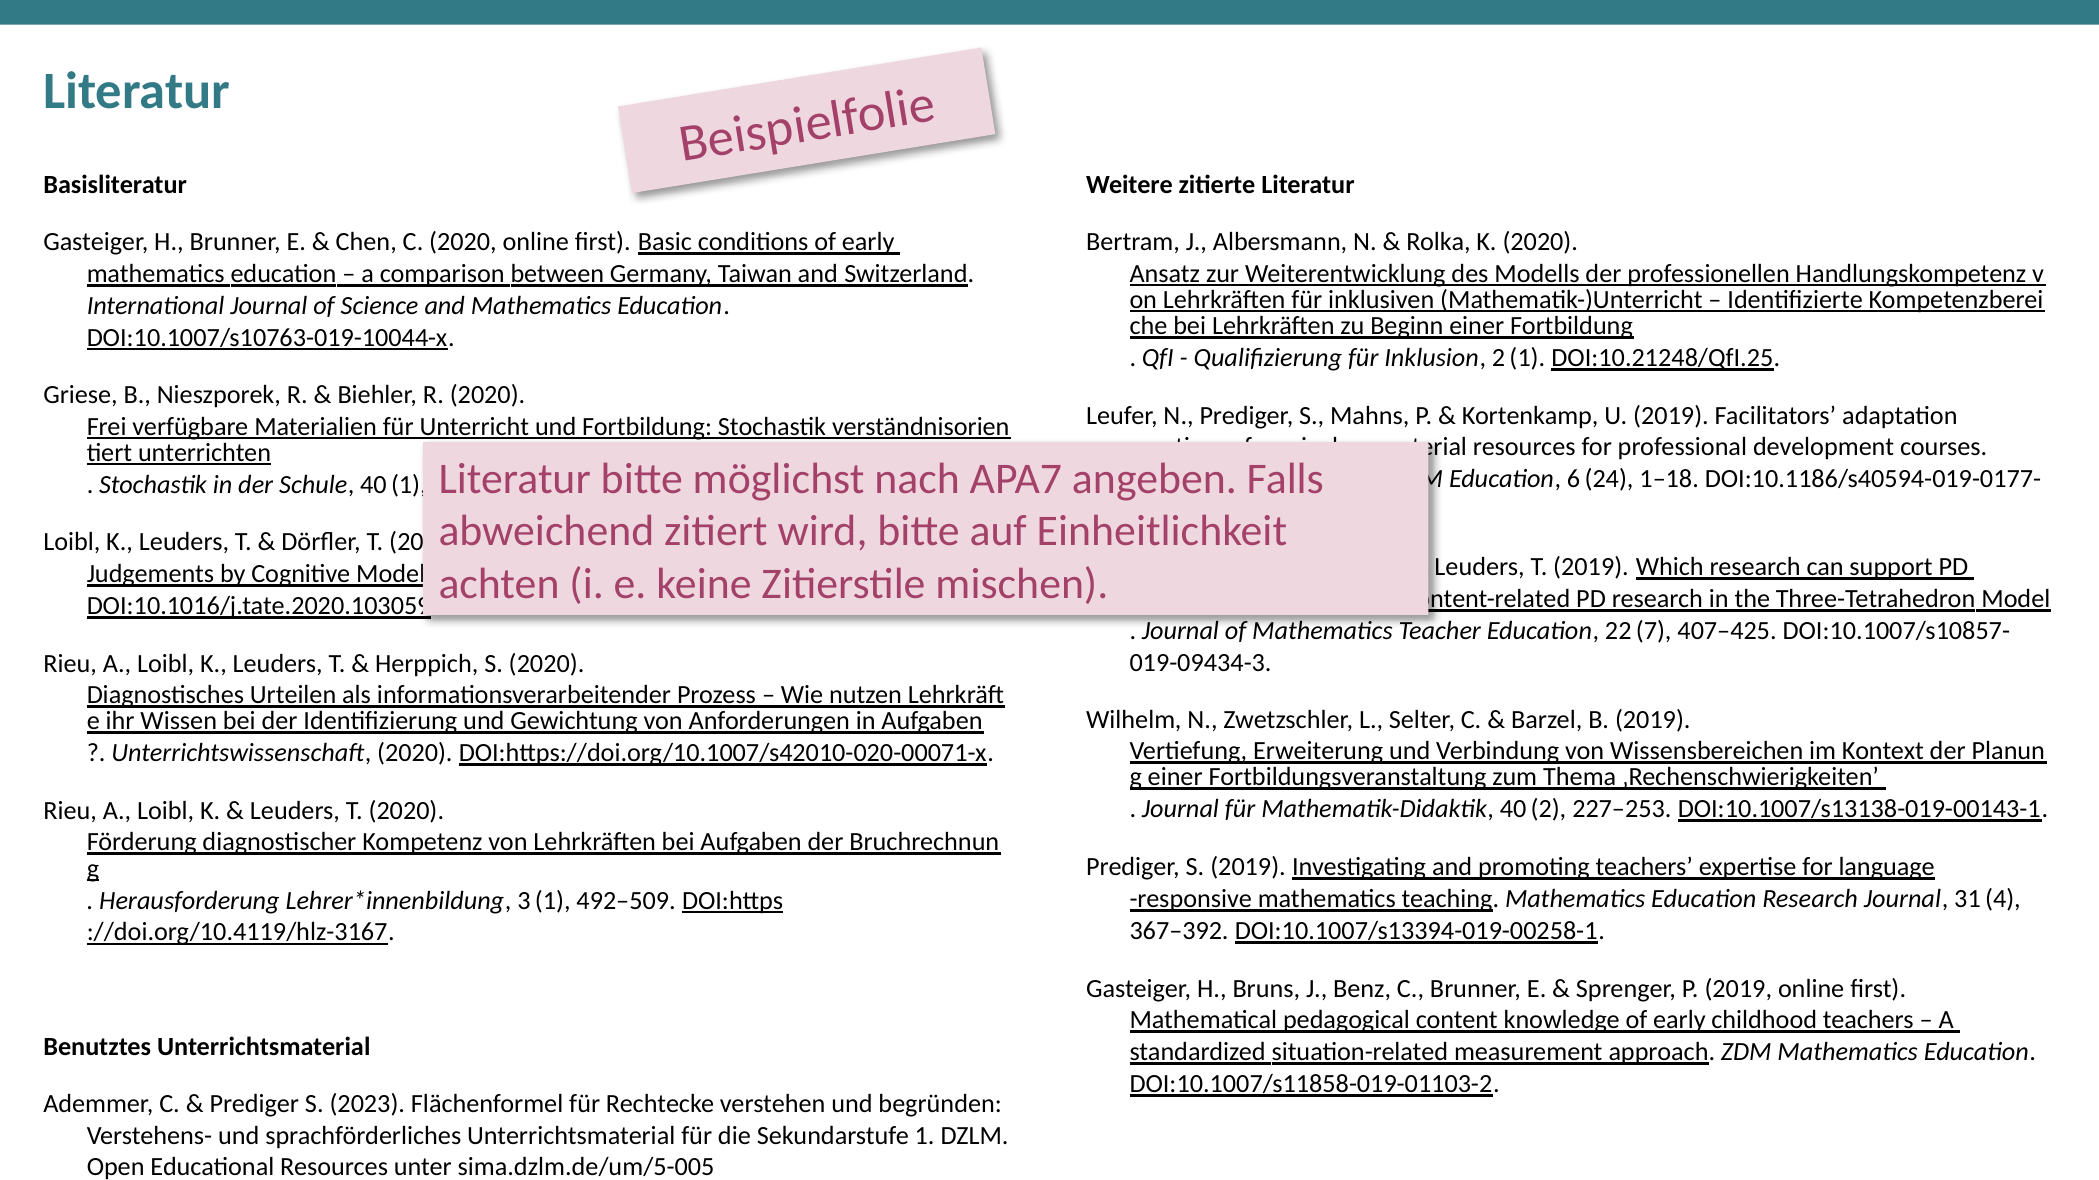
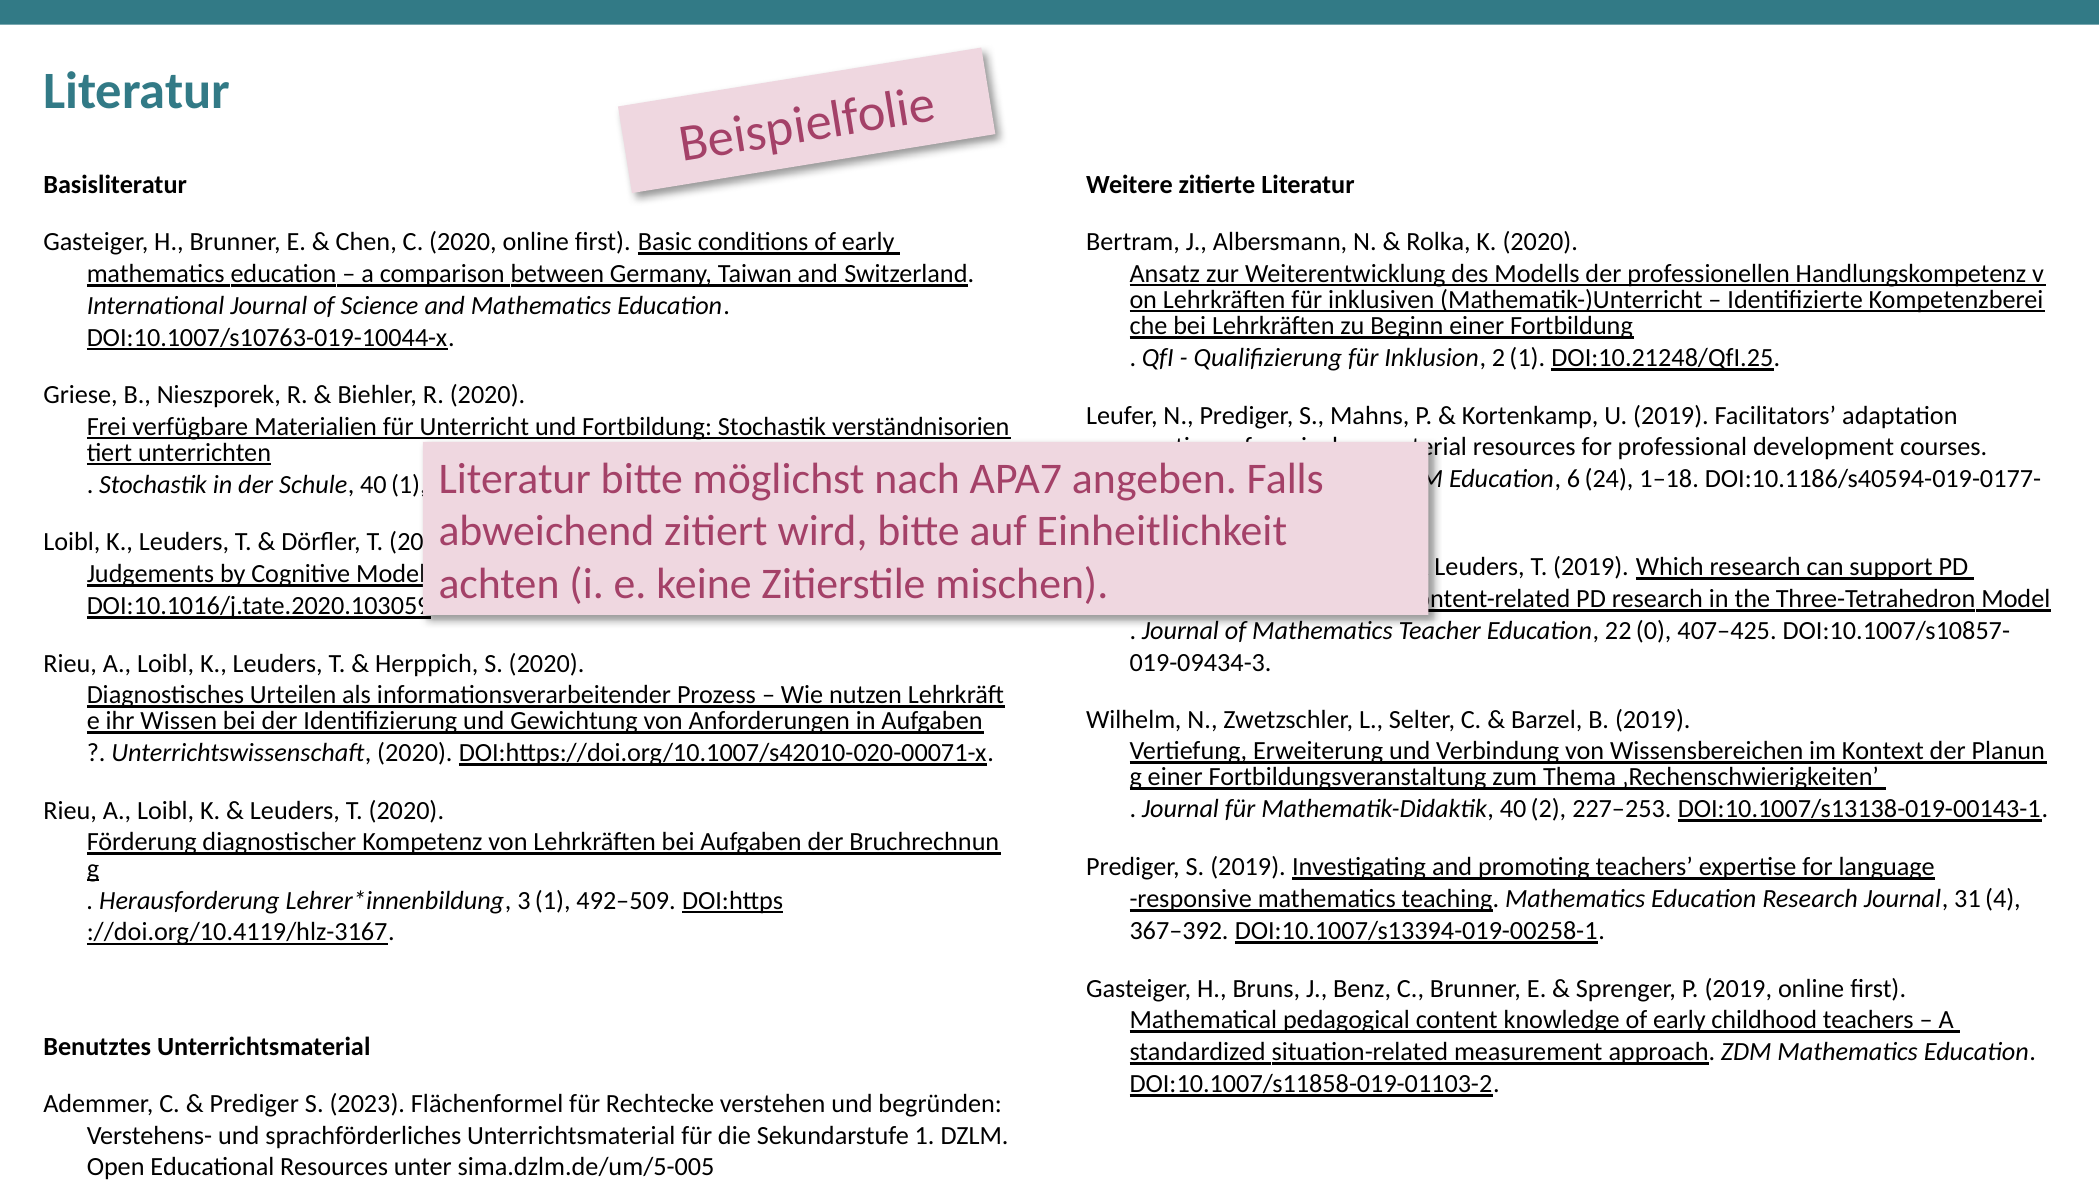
22 7: 7 -> 0 (1654, 631)
